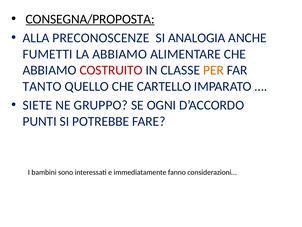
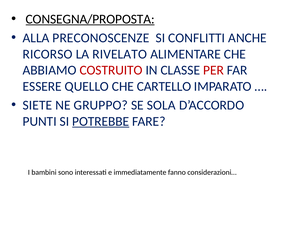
ANALOGIA: ANALOGIA -> CONFLITTI (197, 38)
FUMETTI: FUMETTI -> RICORSO (48, 54)
LA ABBIAMO: ABBIAMO -> RIVELATO (120, 54)
PER colour: orange -> red (213, 70)
TANTO: TANTO -> ESSERE (42, 86)
OGNI: OGNI -> SOLA (161, 105)
POTREBBE underline: none -> present (101, 121)
